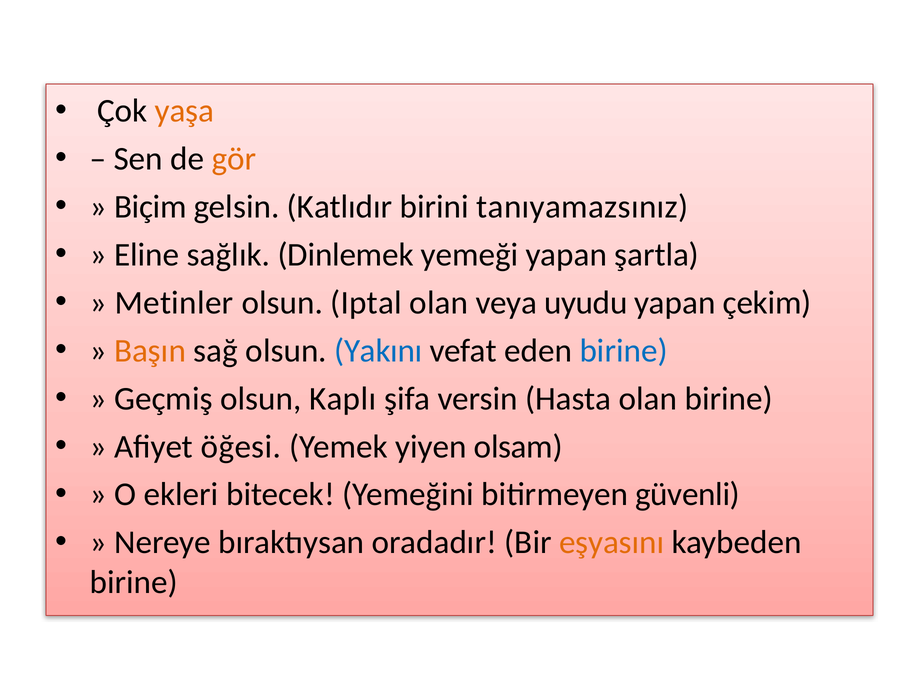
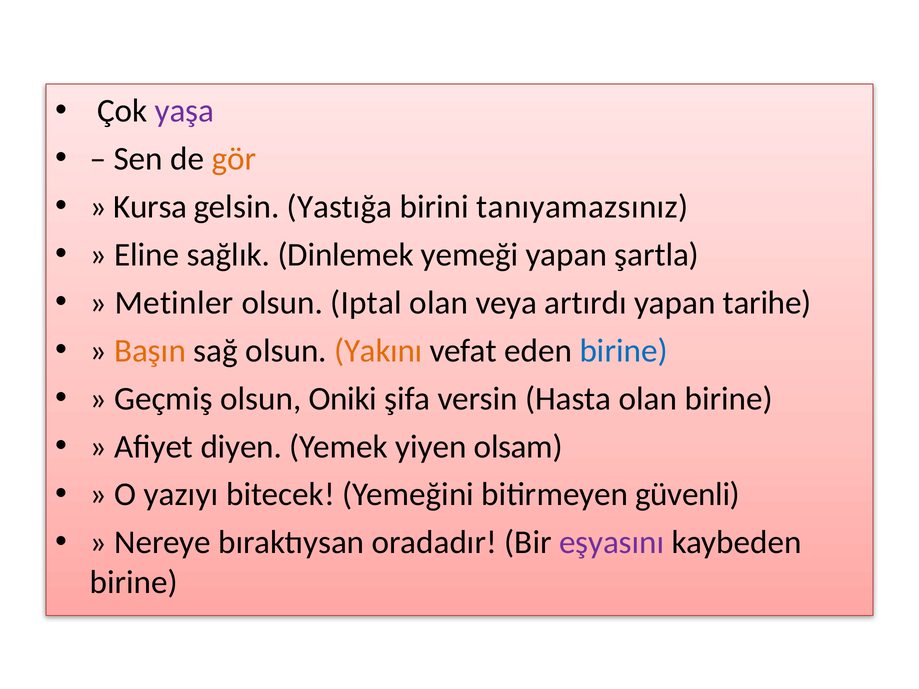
yaşa colour: orange -> purple (185, 111)
Biçim: Biçim -> Kursa (150, 207)
Katlıdır: Katlıdır -> Yastığa (340, 207)
uyudu: uyudu -> artırdı (586, 303)
çekim: çekim -> tarihe (767, 303)
Yakını colour: blue -> orange (378, 351)
Kaplı: Kaplı -> Oniki (343, 399)
öğesi: öğesi -> diyen (241, 447)
ekleri: ekleri -> yazıyı (181, 495)
eşyasını colour: orange -> purple (612, 543)
